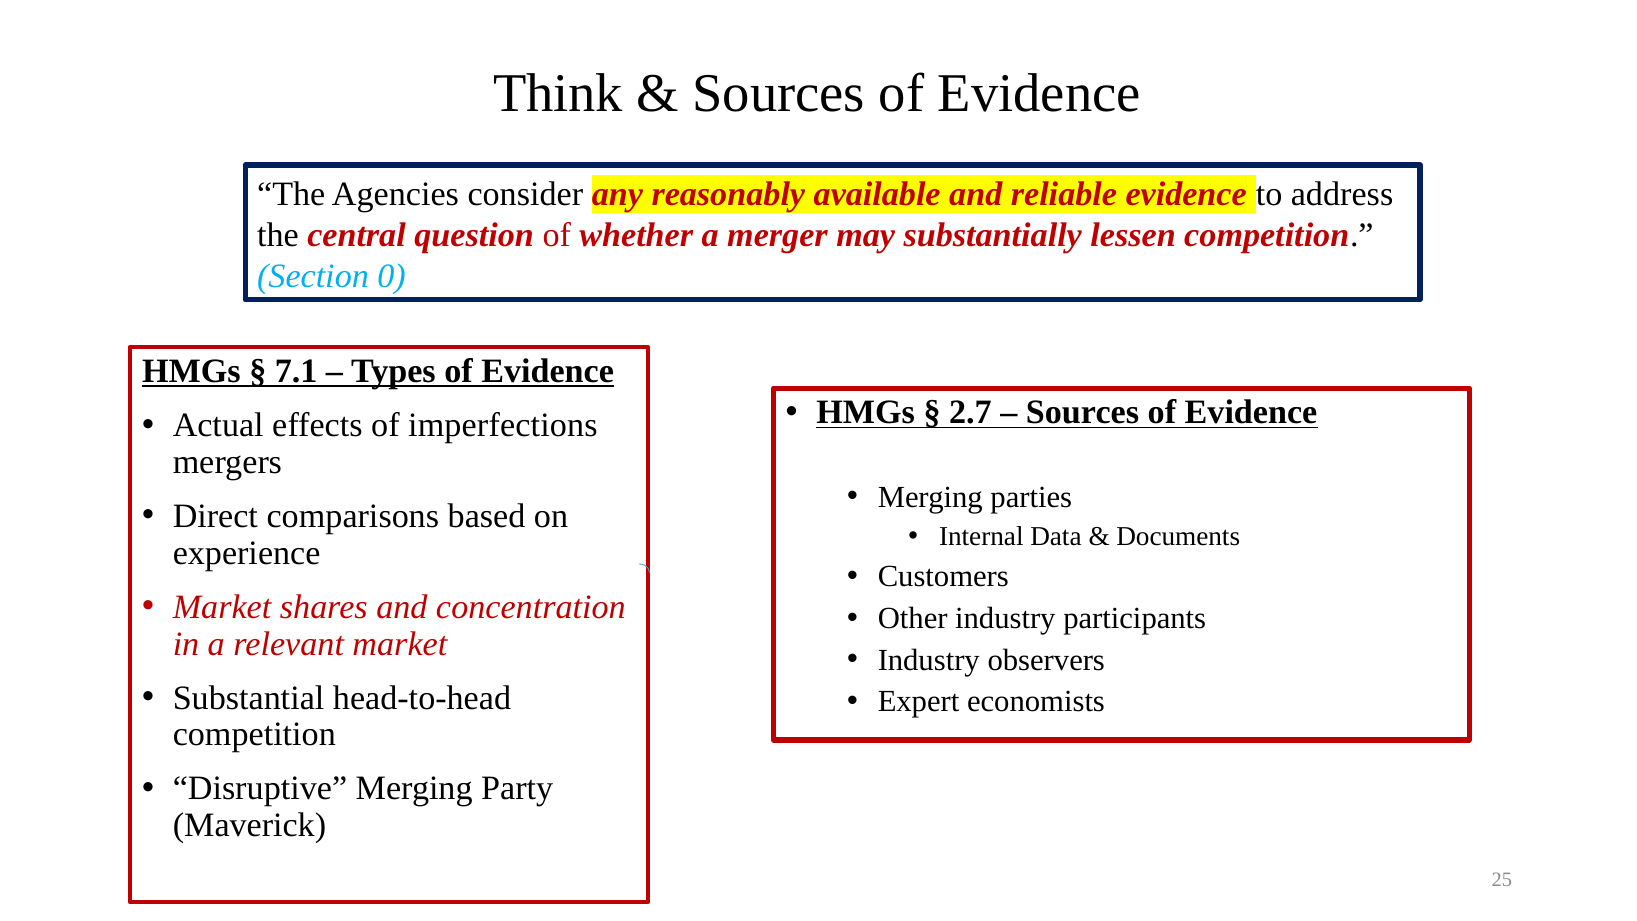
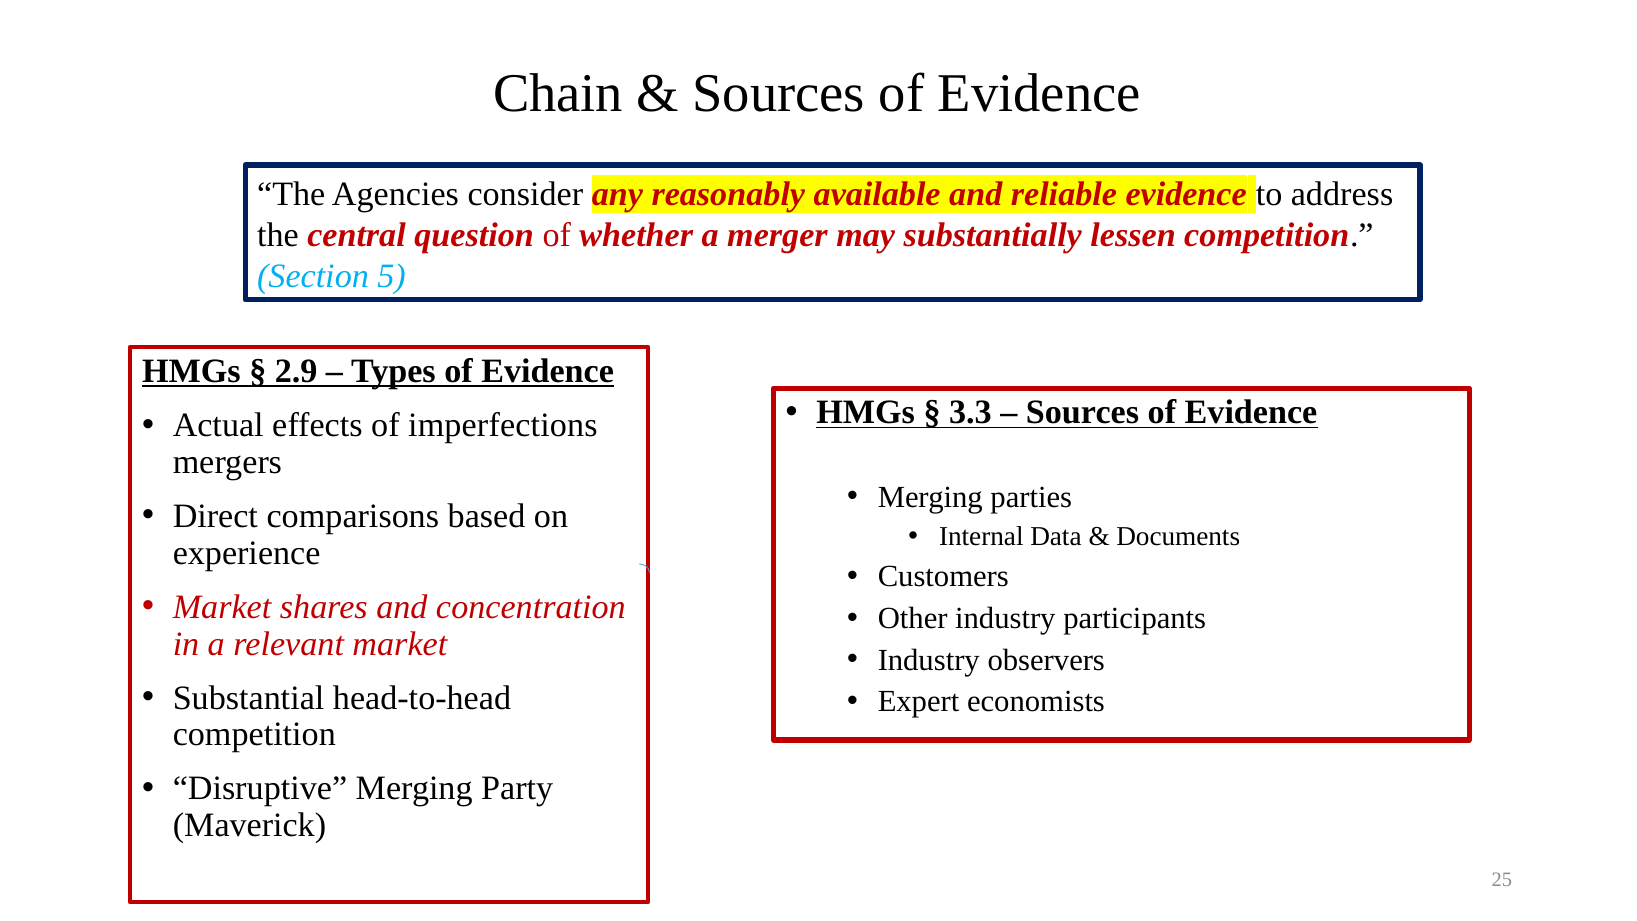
Think: Think -> Chain (558, 93)
0: 0 -> 5 (392, 276)
7.1: 7.1 -> 2.9 (296, 371)
2.7: 2.7 -> 3.3 (970, 412)
